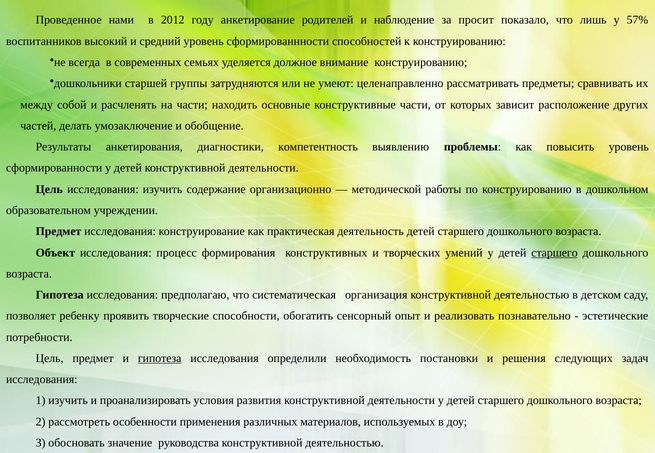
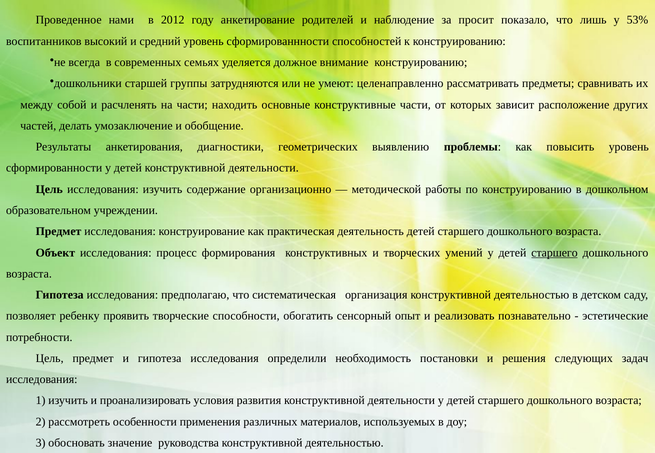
57%: 57% -> 53% (638, 20)
компетентность: компетентность -> геометрических (318, 147)
гипотеза underline: present -> none (160, 359)
